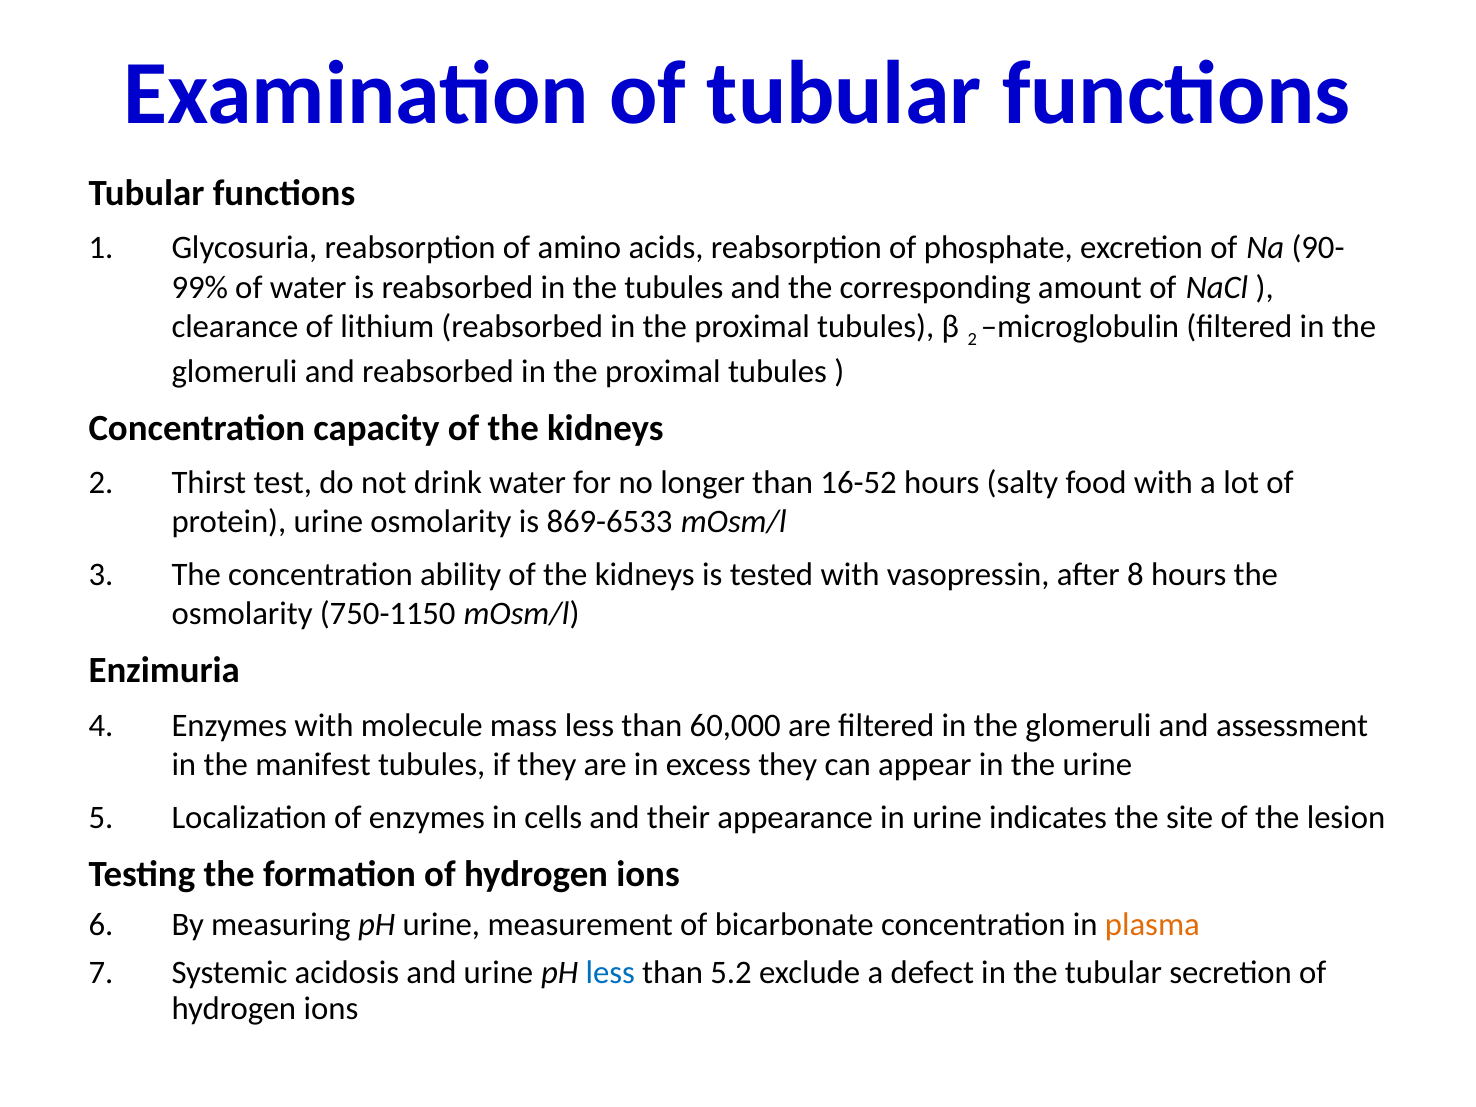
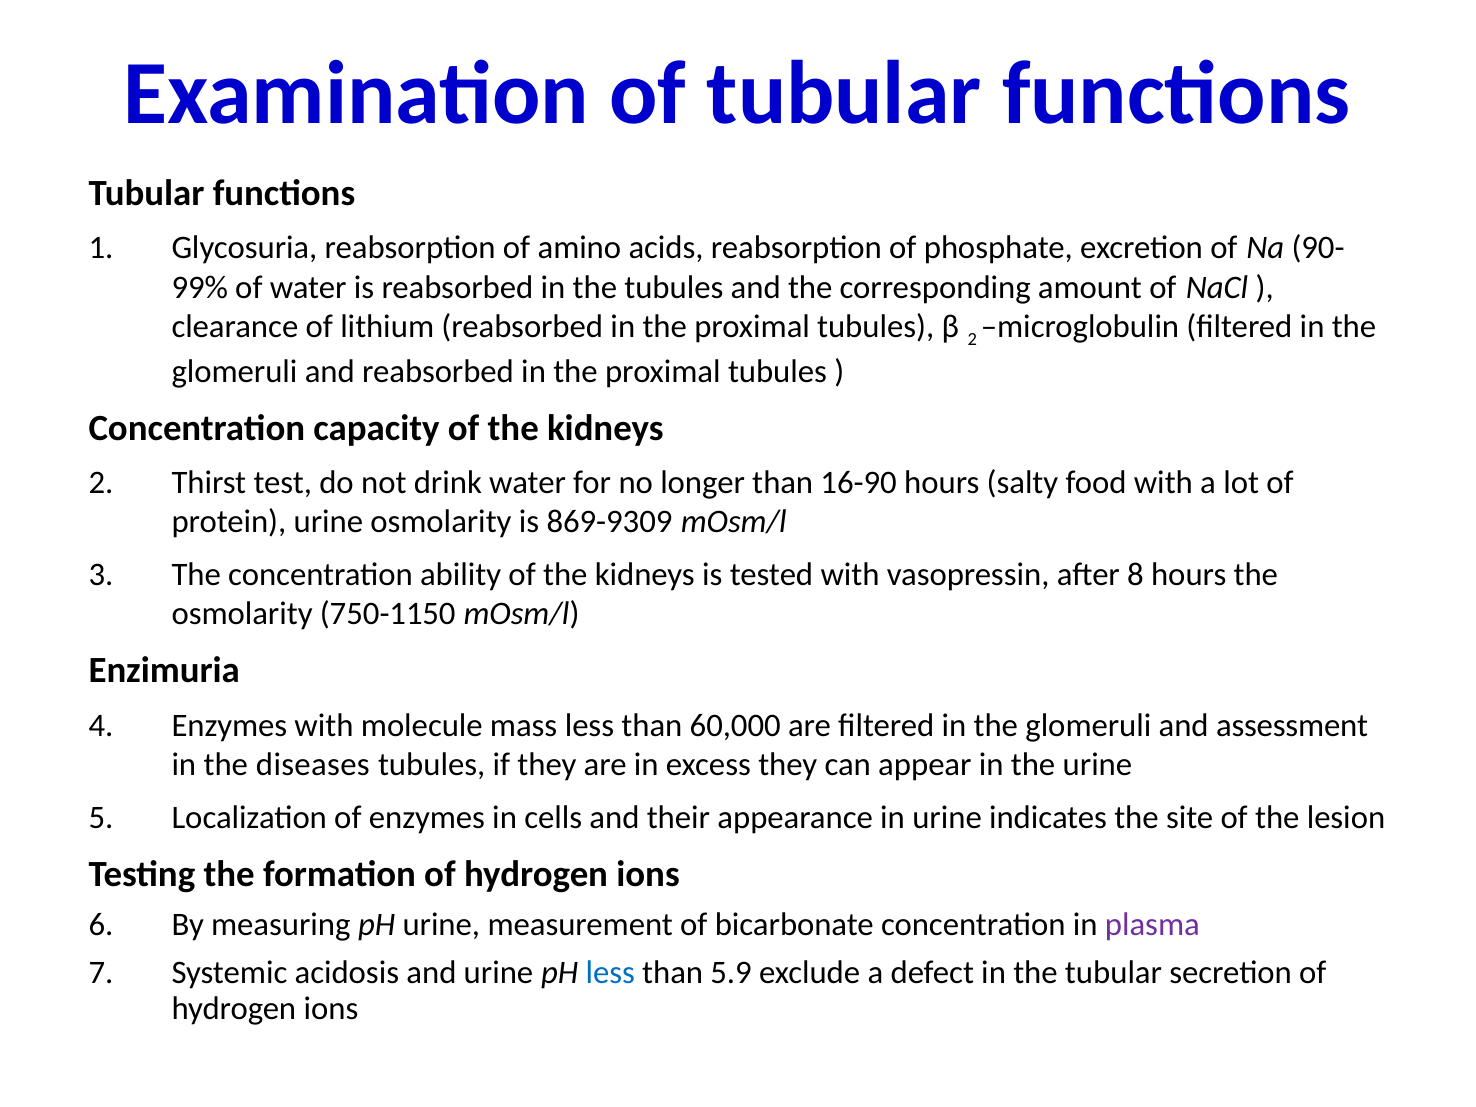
16-52: 16-52 -> 16-90 (859, 483)
869-6533: 869-6533 -> 869-9309 (609, 522)
manifest: manifest -> diseases (313, 765)
plasma colour: orange -> purple (1152, 924)
5.2: 5.2 -> 5.9 (731, 973)
